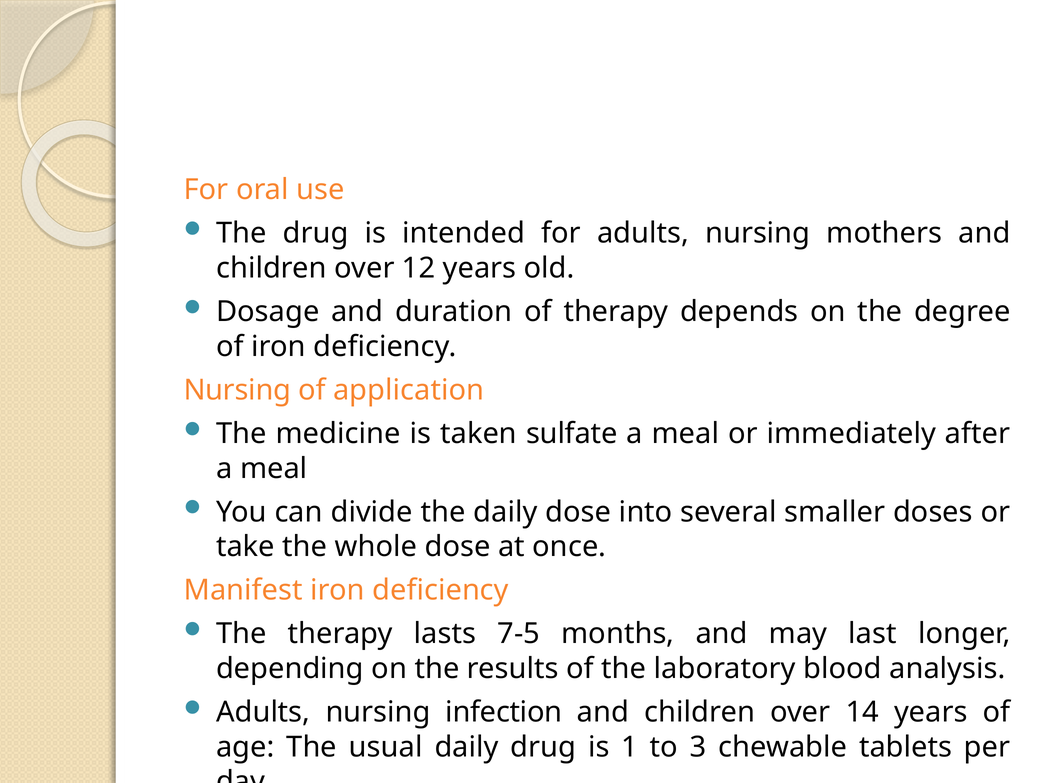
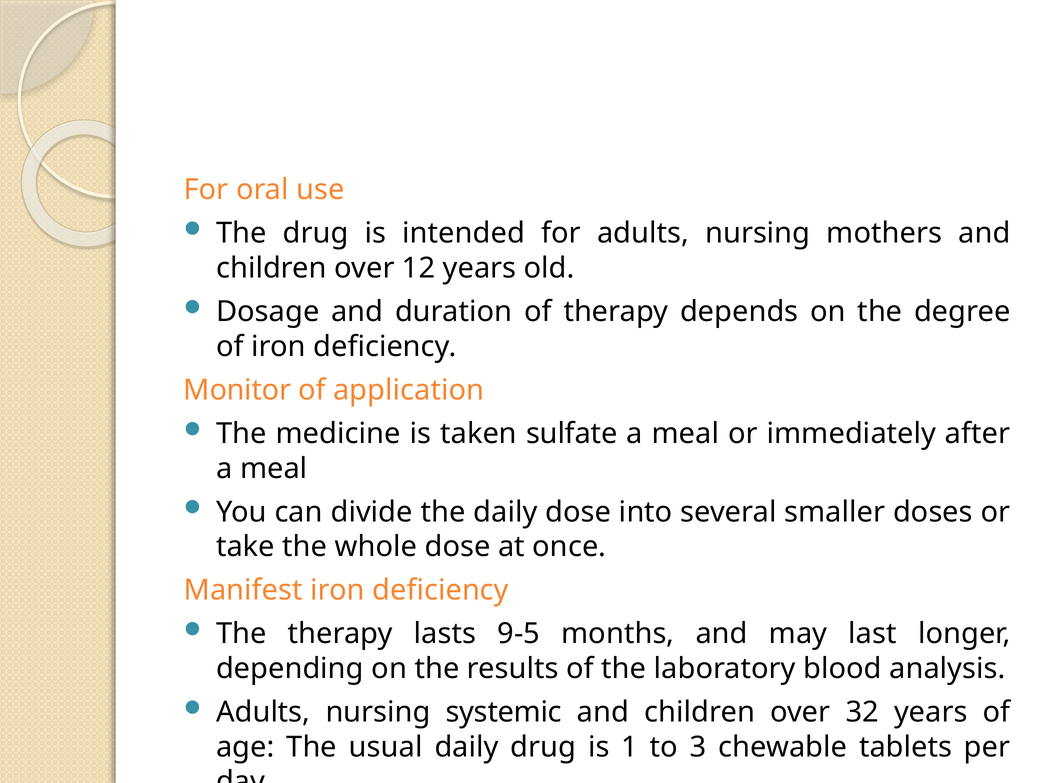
Nursing: Nursing -> Monitor (237, 390)
7-5: 7-5 -> 9-5 (519, 634)
infection: infection -> systemic (504, 713)
14: 14 -> 32 (862, 713)
